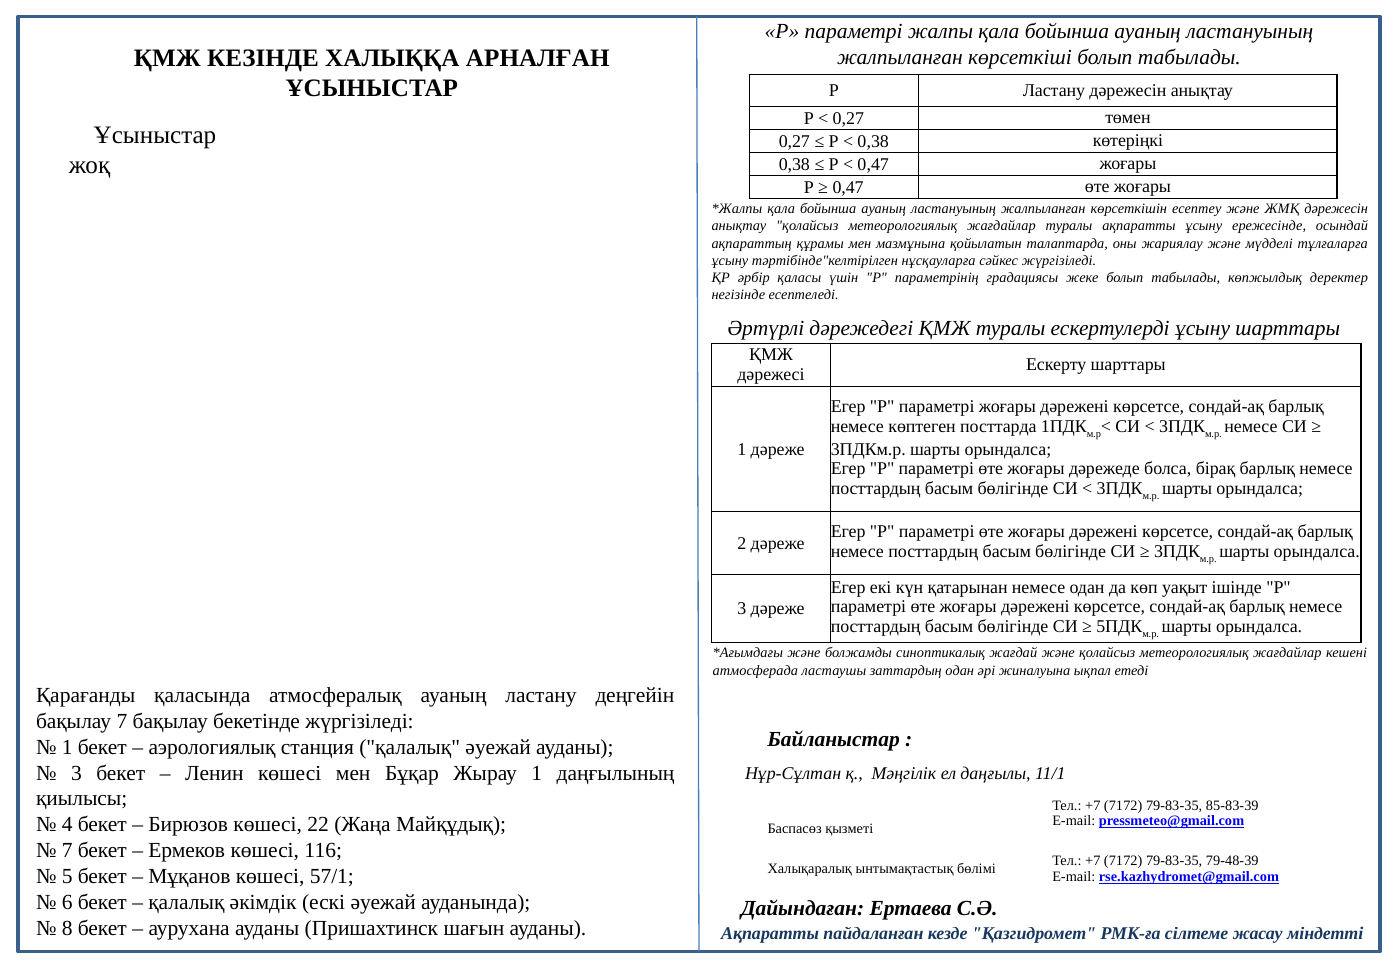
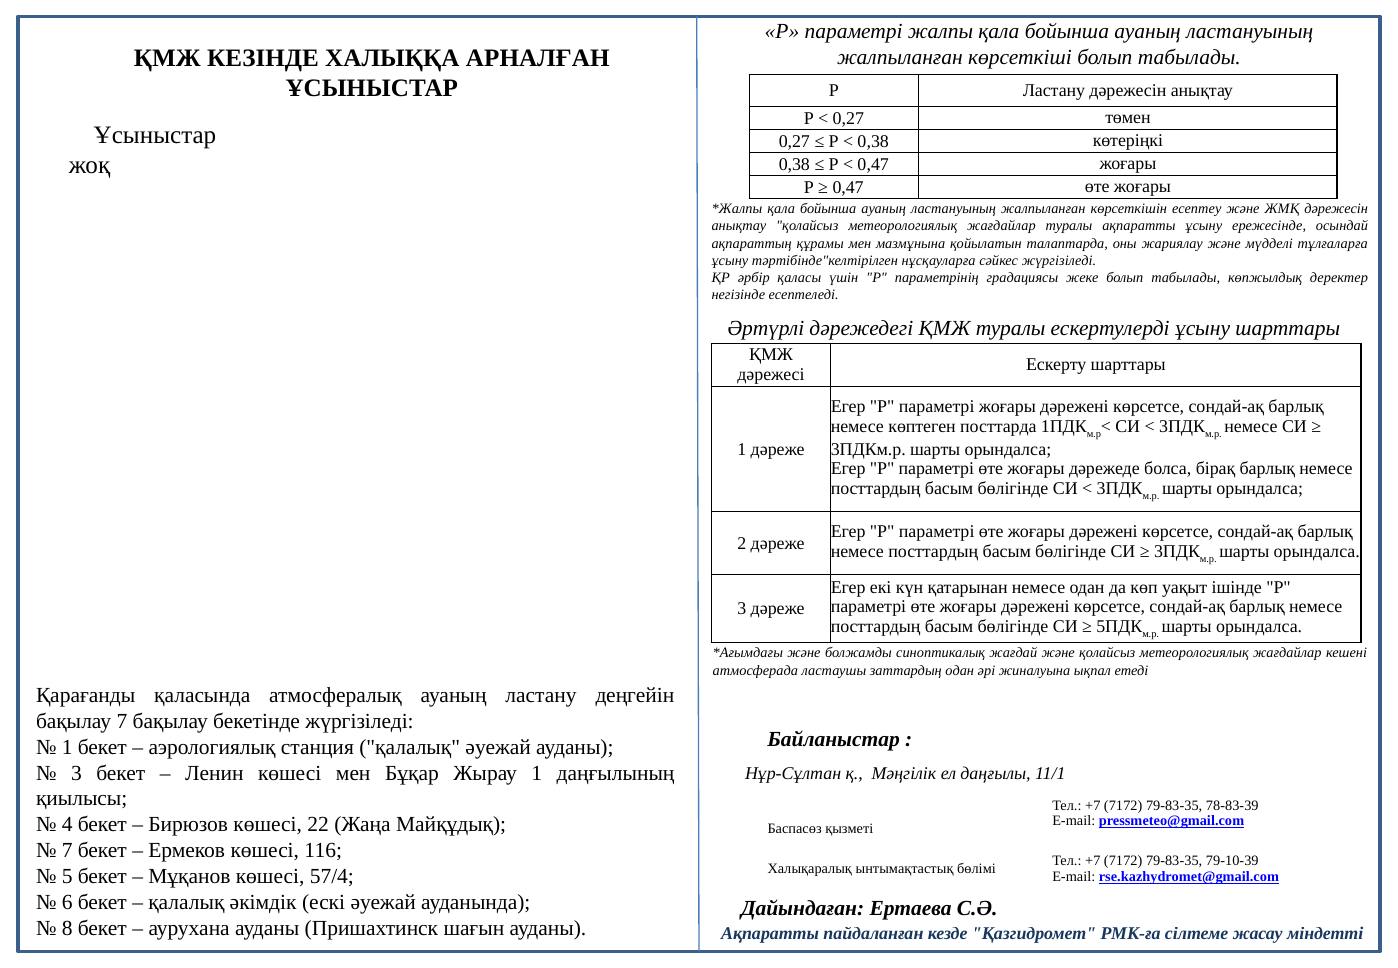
85-83-39: 85-83-39 -> 78-83-39 (1232, 805)
79-48-39: 79-48-39 -> 79-10-39 (1232, 861)
57/1: 57/1 -> 57/4 (332, 876)
